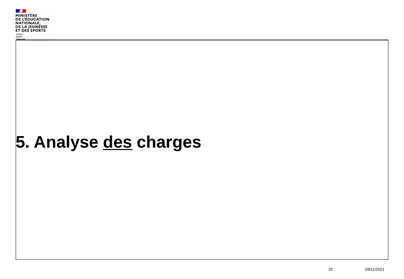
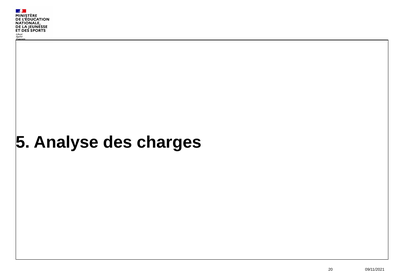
des underline: present -> none (118, 143)
